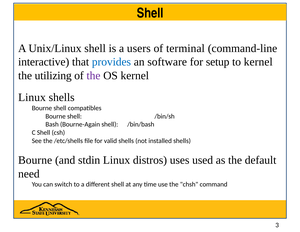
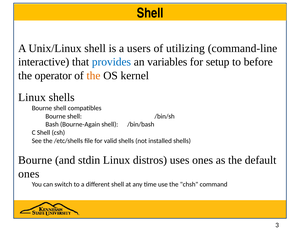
terminal: terminal -> utilizing (185, 48)
software: software -> variables (167, 62)
to kernel: kernel -> before (258, 62)
utilizing: utilizing -> operator (53, 76)
the colour: purple -> orange (93, 76)
uses used: used -> ones (203, 160)
need: need -> ones (29, 174)
